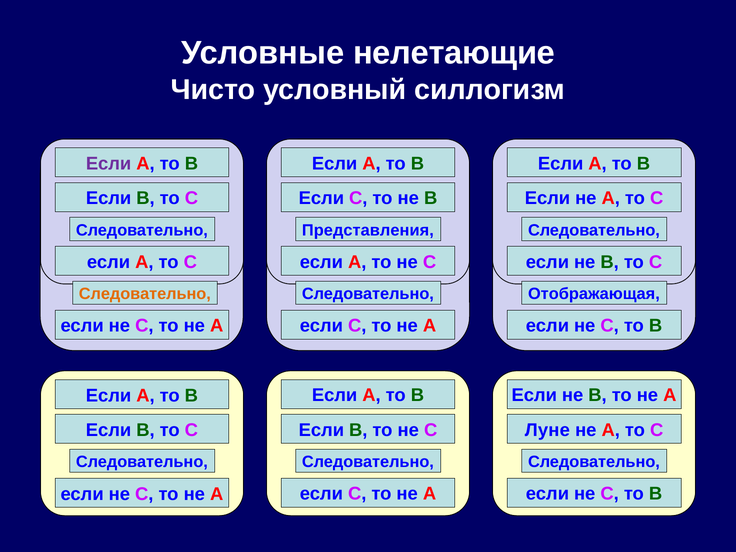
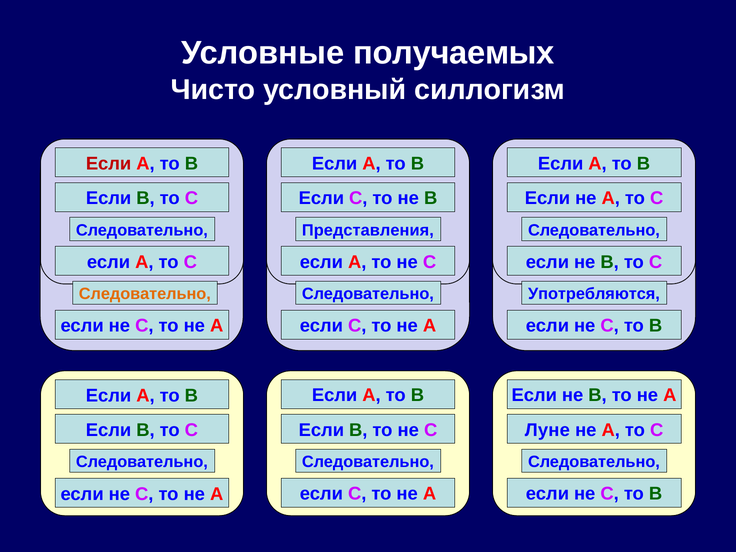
нелетающие: нелетающие -> получаемых (454, 53)
Если colour: purple -> red (109, 164)
Отображающая: Отображающая -> Употребляются (594, 294)
